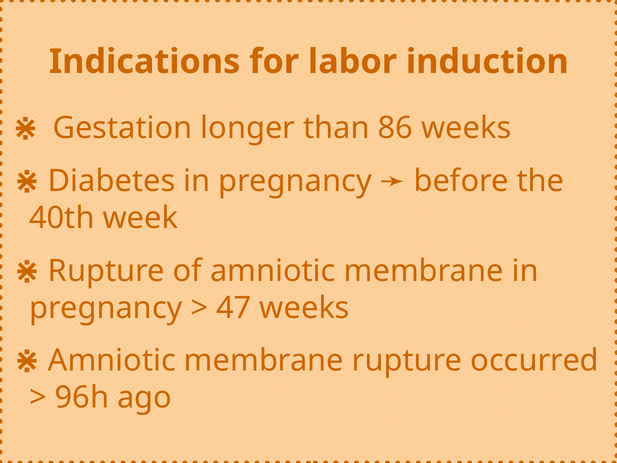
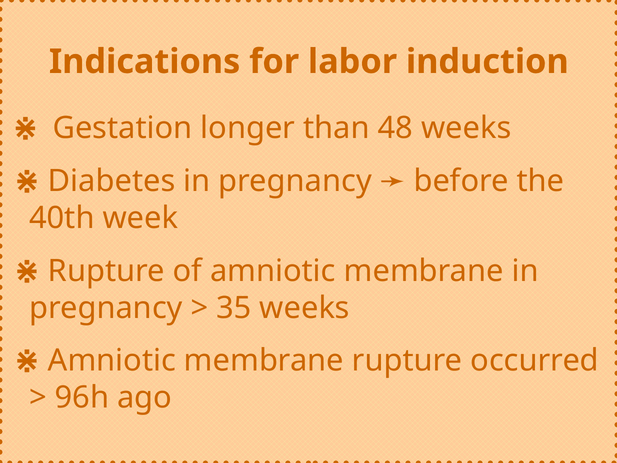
86: 86 -> 48 (395, 128)
47: 47 -> 35 (234, 308)
